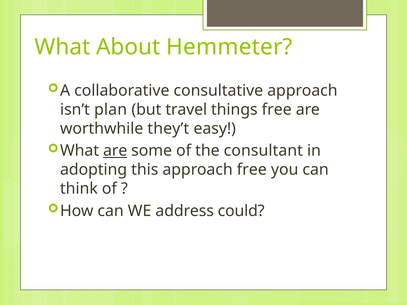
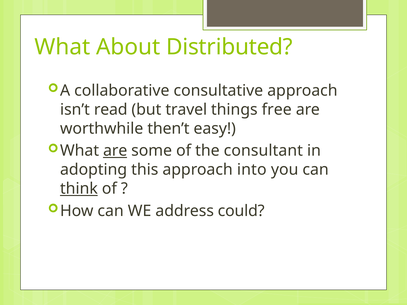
Hemmeter: Hemmeter -> Distributed (229, 47)
plan: plan -> read (111, 110)
they’t: they’t -> then’t (168, 129)
approach free: free -> into (252, 170)
think underline: none -> present (79, 189)
